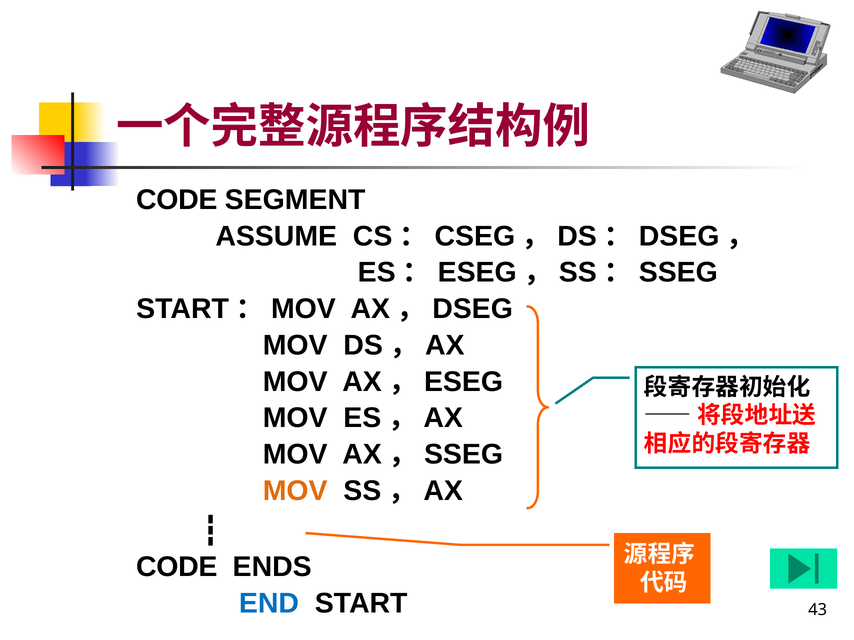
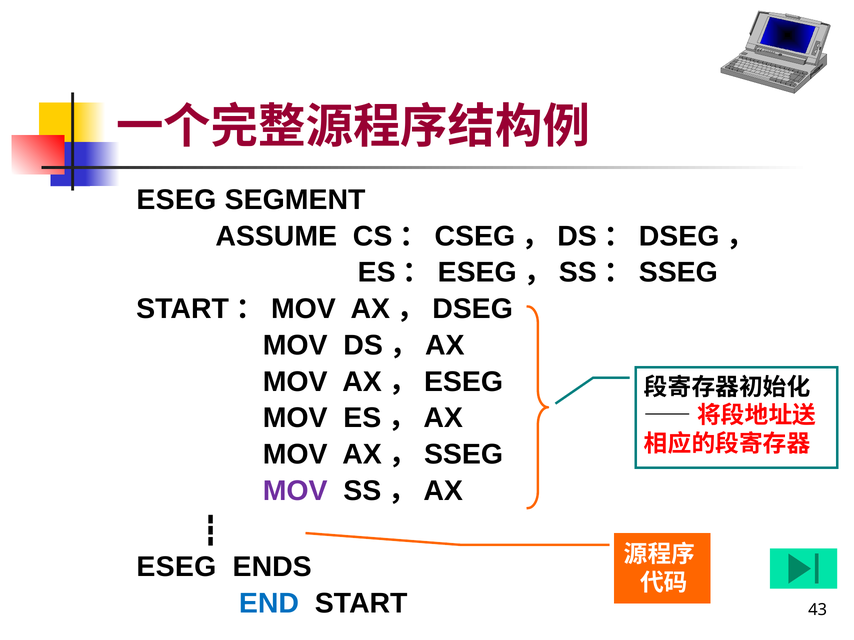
CODE: CODE -> ESEG (176, 200)
MOV colour: orange -> purple (295, 491)
CODE: CODE -> ESEG (176, 567)
